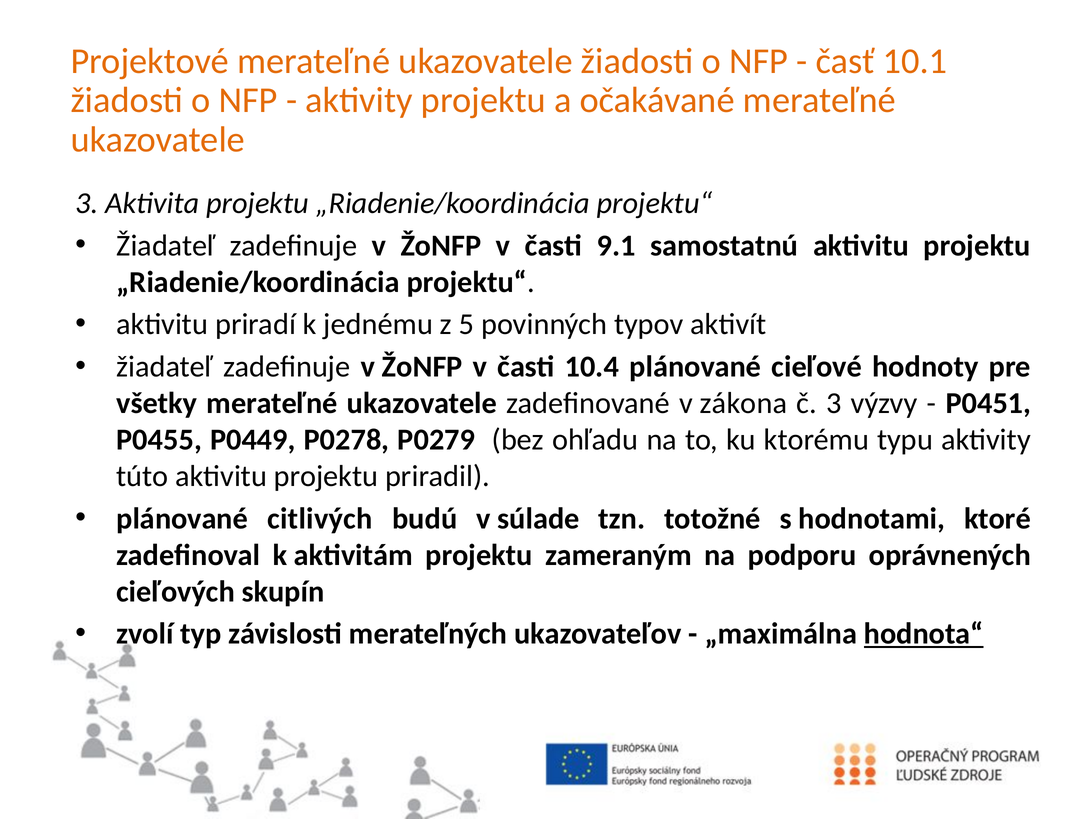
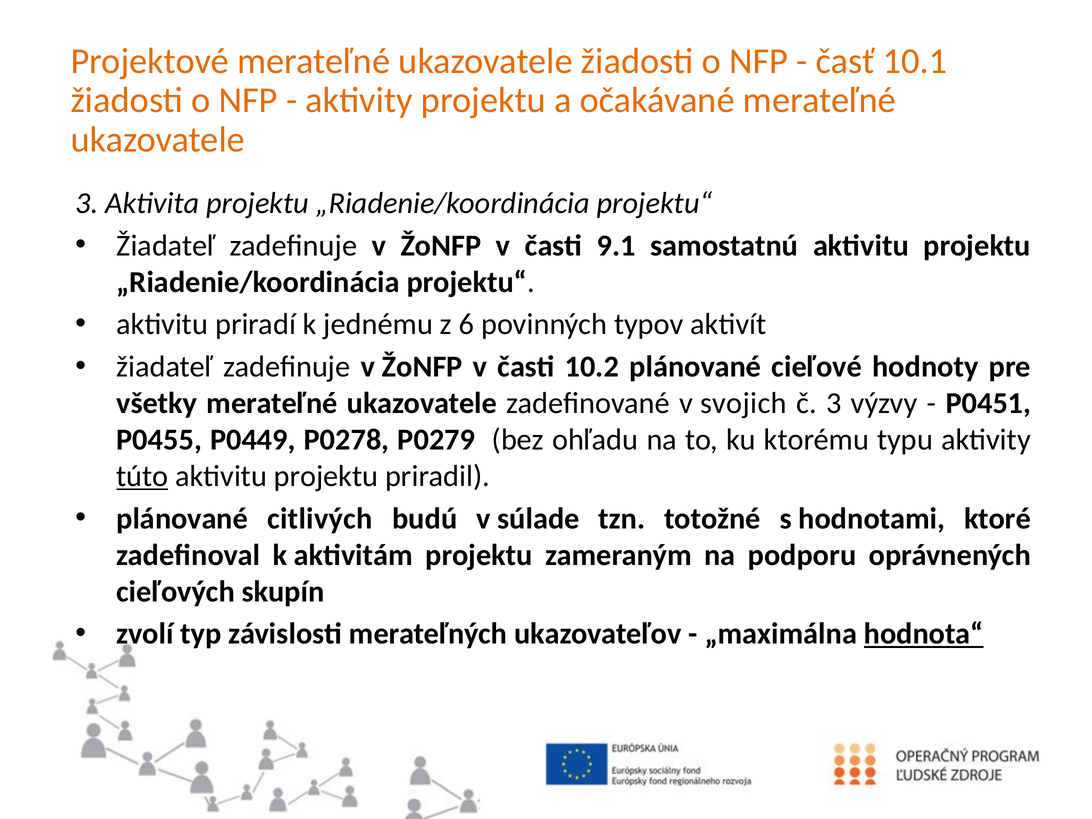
5: 5 -> 6 (467, 324)
10.4: 10.4 -> 10.2 (592, 367)
zákona: zákona -> svojich (743, 403)
túto underline: none -> present (142, 476)
